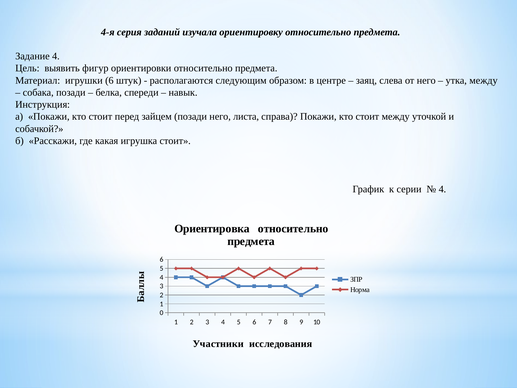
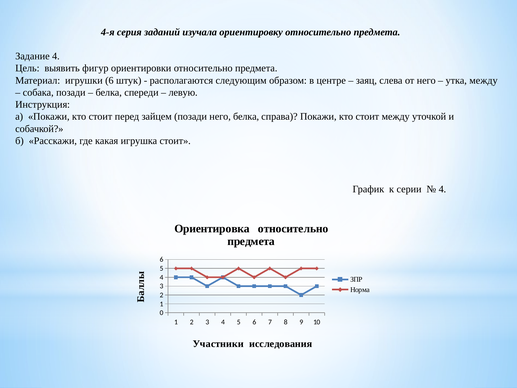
навык: навык -> левую (183, 92)
него листа: листа -> белка (246, 117)
